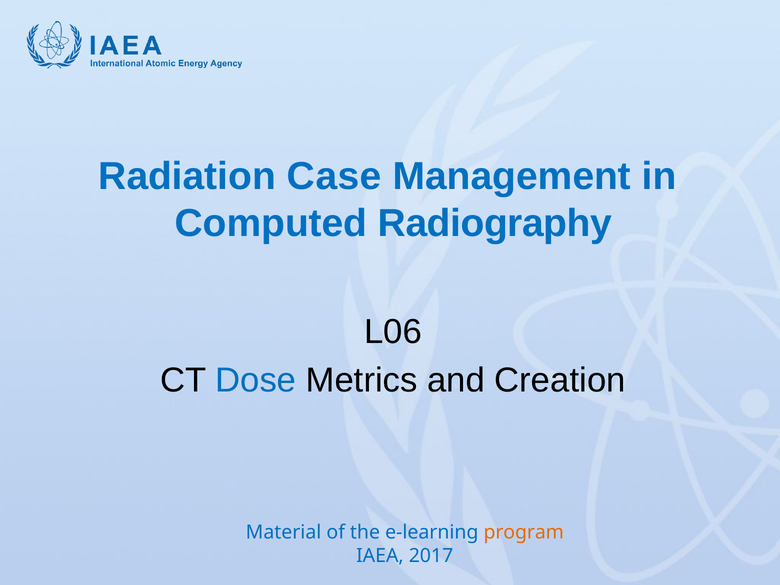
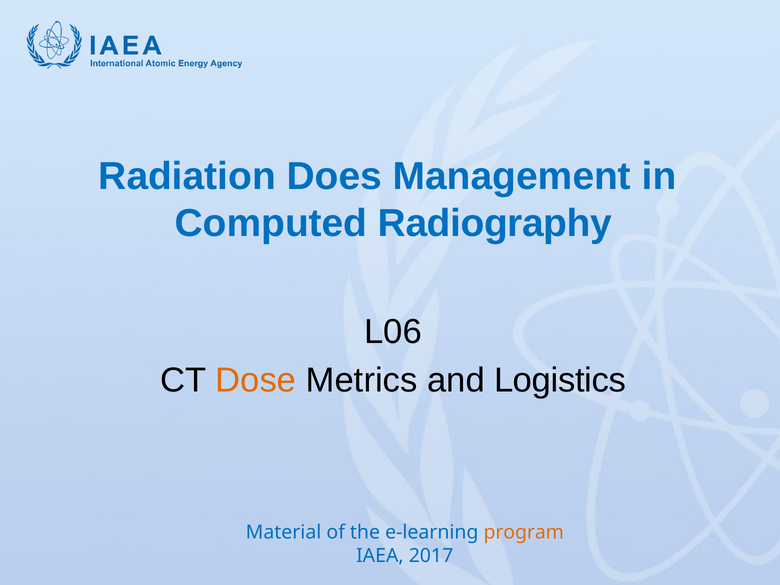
Case: Case -> Does (334, 177)
Dose colour: blue -> orange (256, 380)
Creation: Creation -> Logistics (560, 380)
